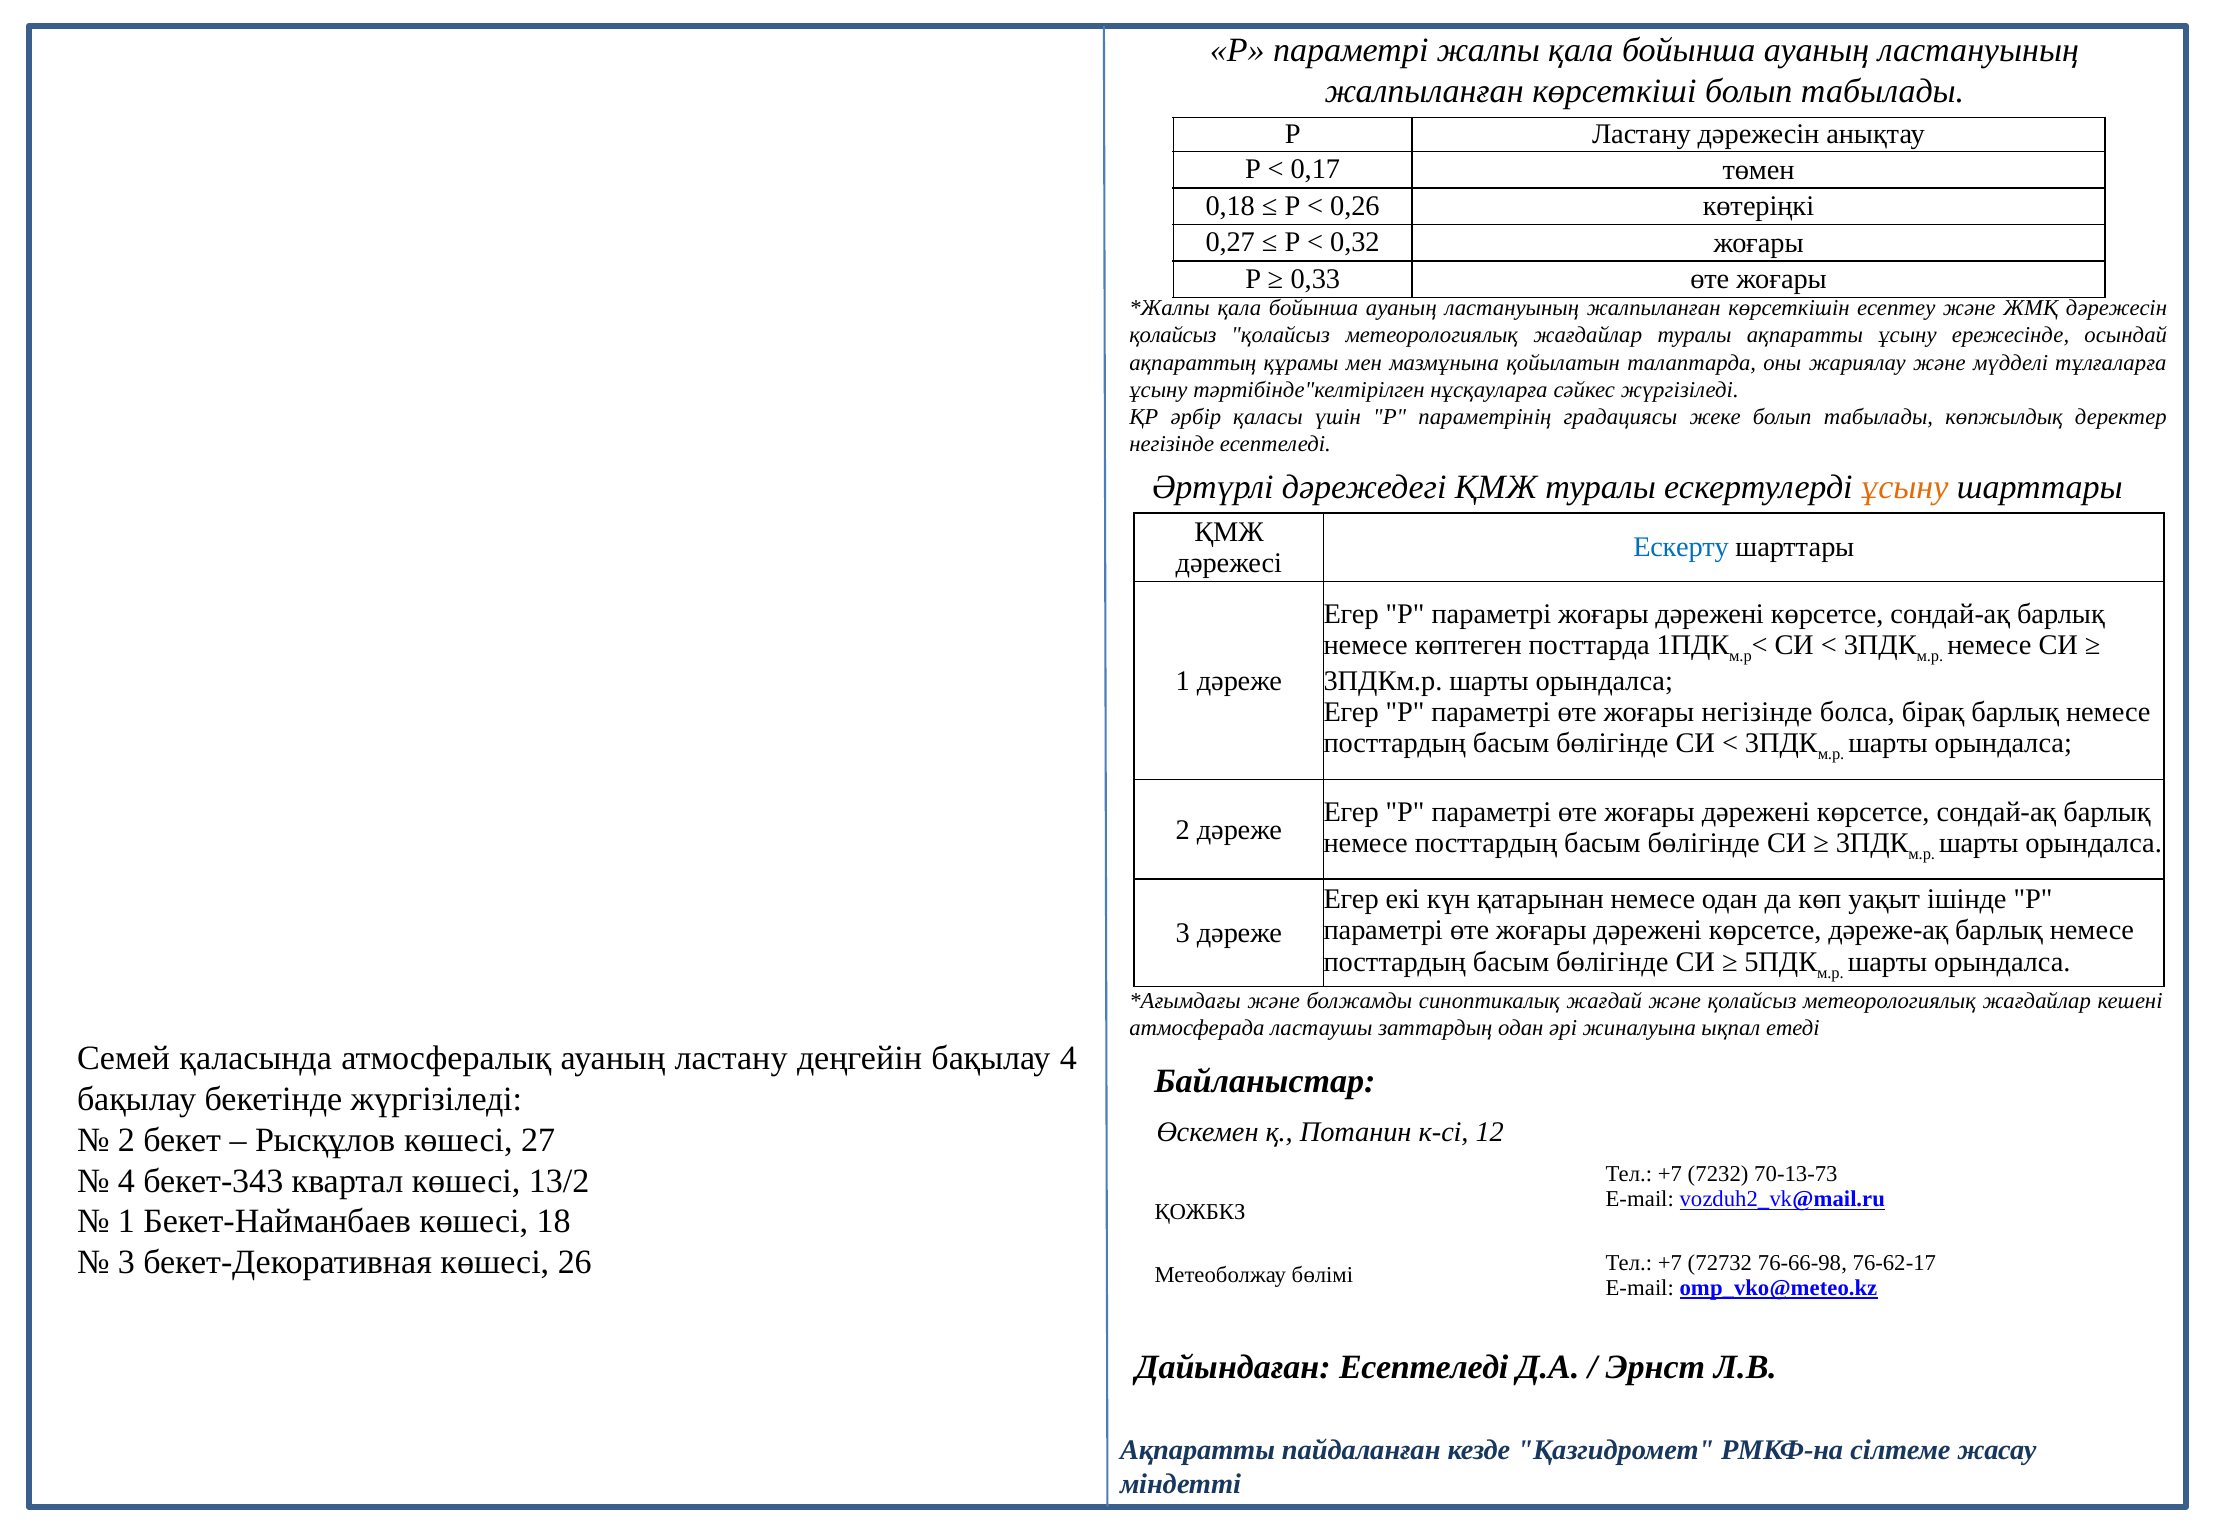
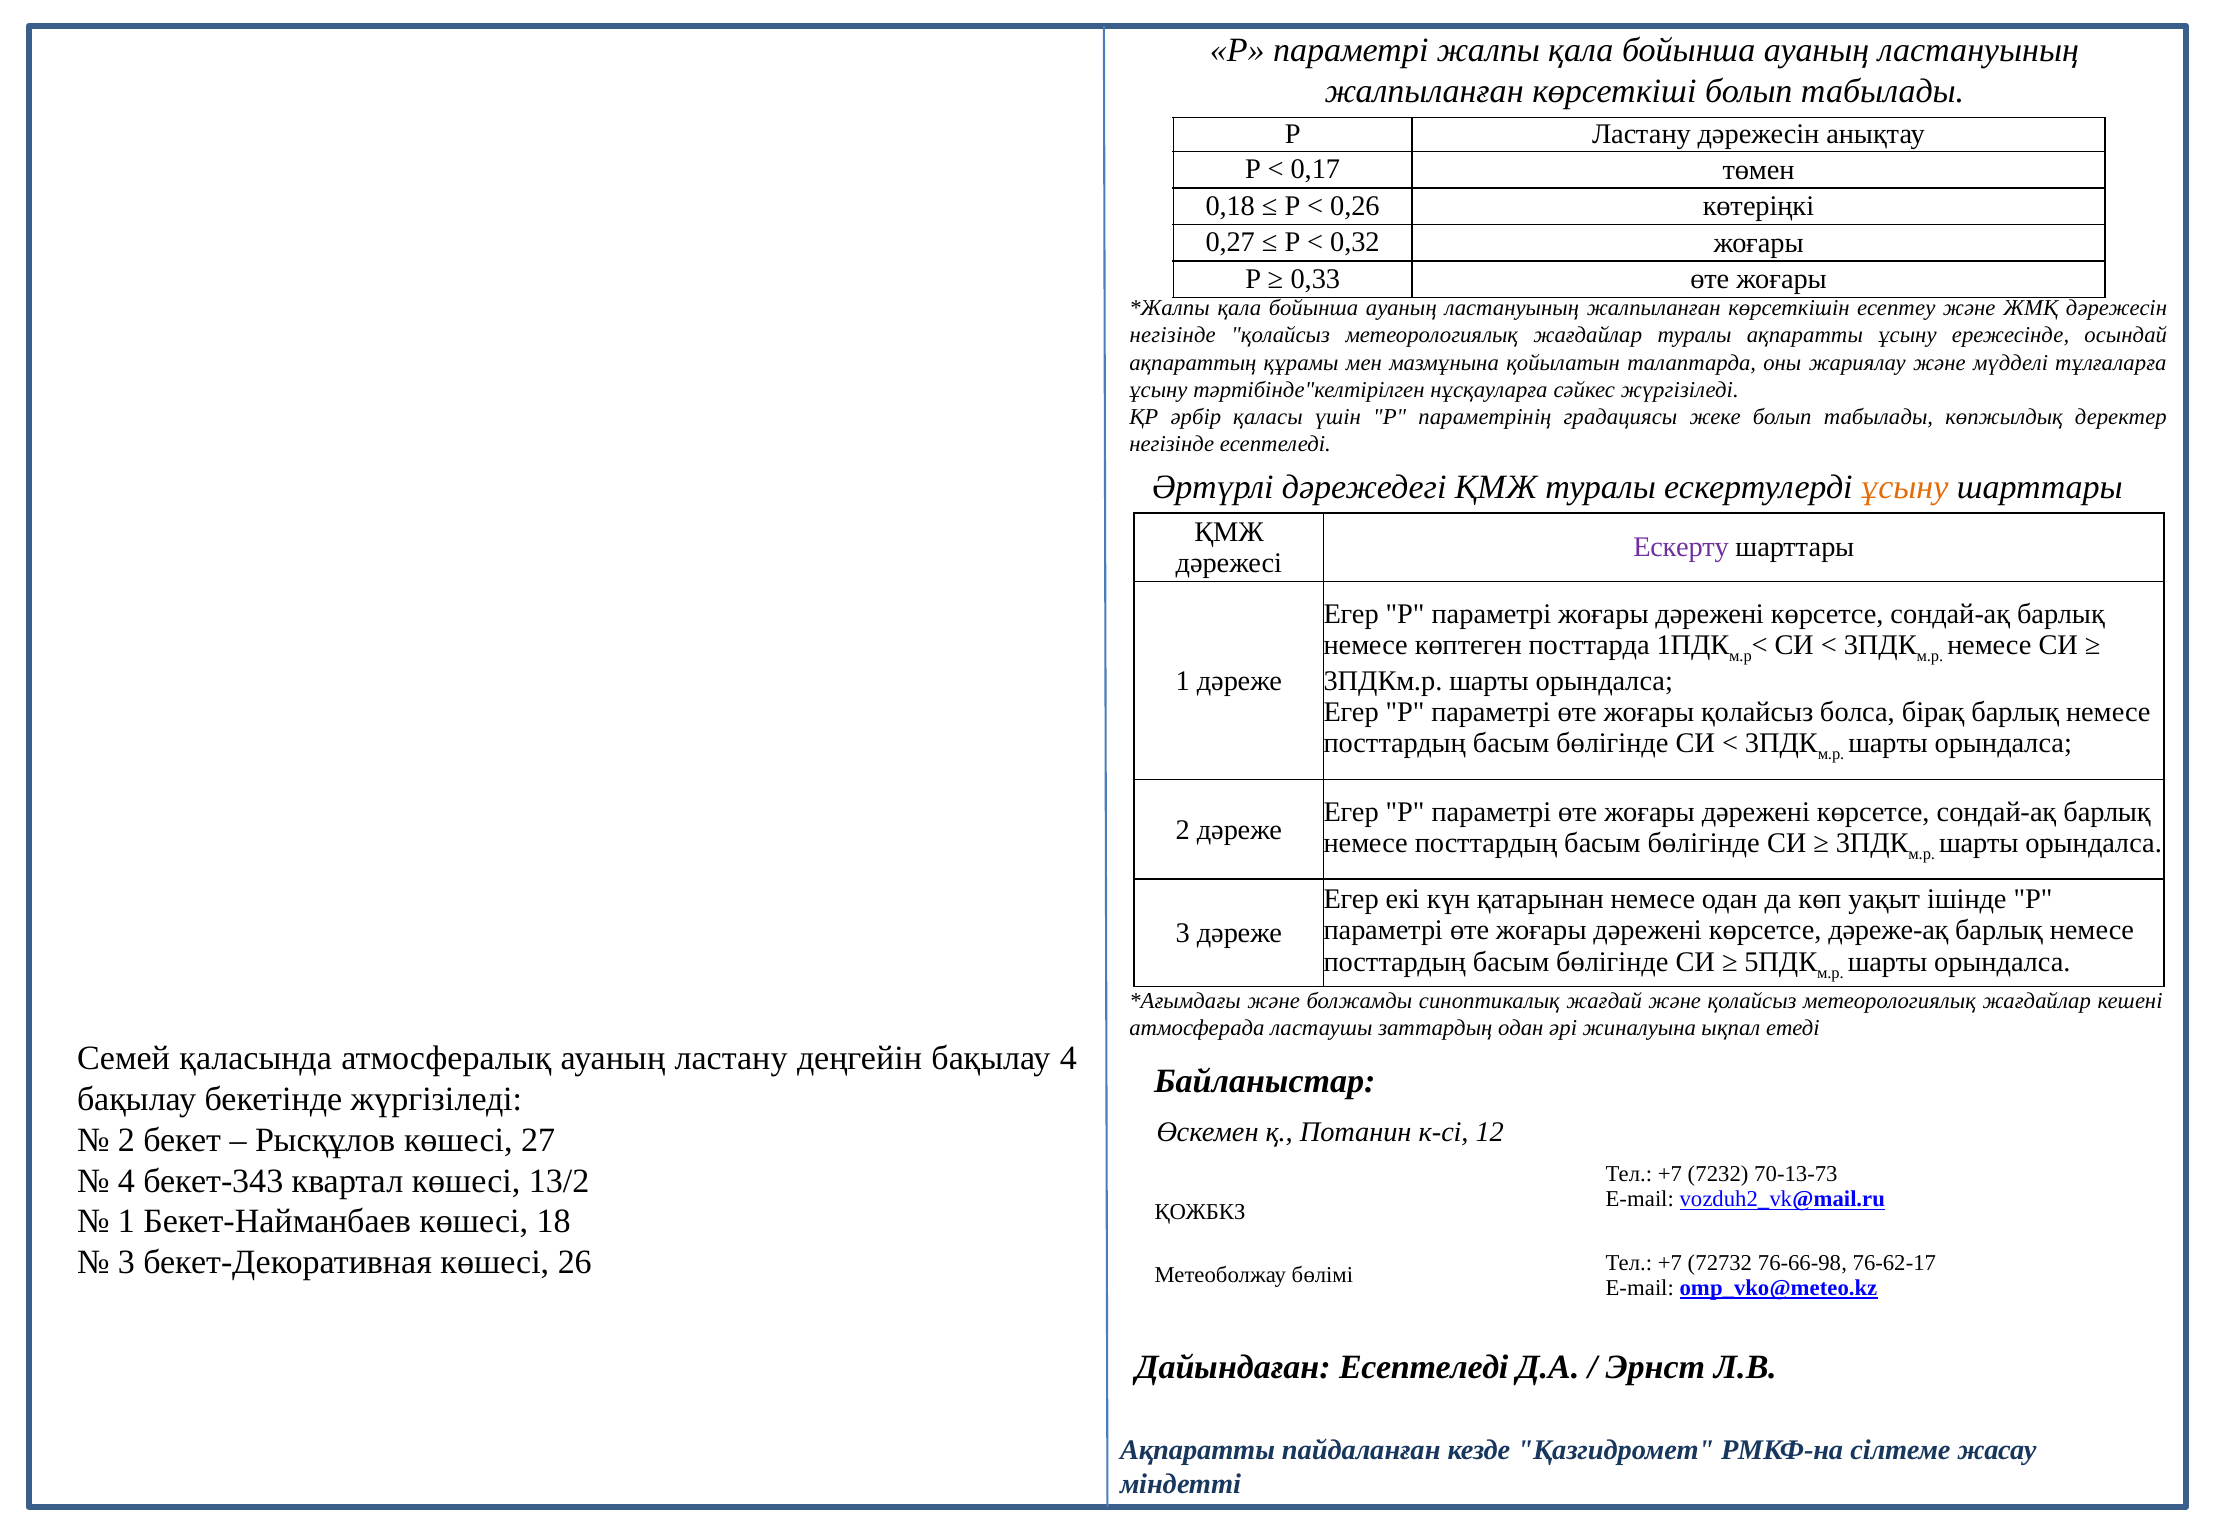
қолайсыз: қолайсыз -> негізінде (1173, 335)
Ескерту colour: blue -> purple (1681, 548)
жоғары негізінде: негізінде -> қолайсыз (1757, 712)
